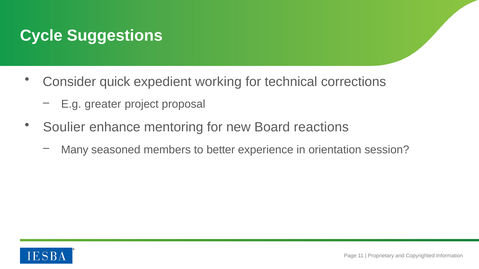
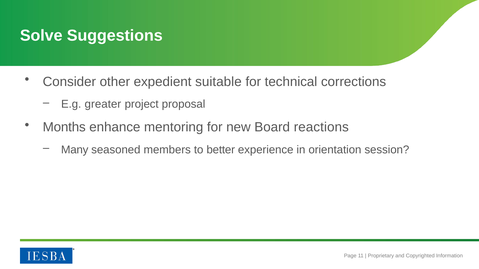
Cycle: Cycle -> Solve (41, 36)
quick: quick -> other (115, 82)
working: working -> suitable (218, 82)
Soulier: Soulier -> Months (64, 127)
